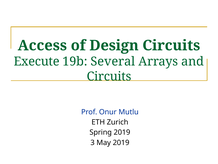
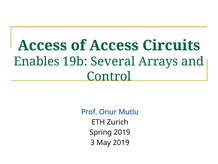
of Design: Design -> Access (114, 45)
Execute: Execute -> Enables (37, 61)
Circuits: Circuits -> Control (109, 76)
